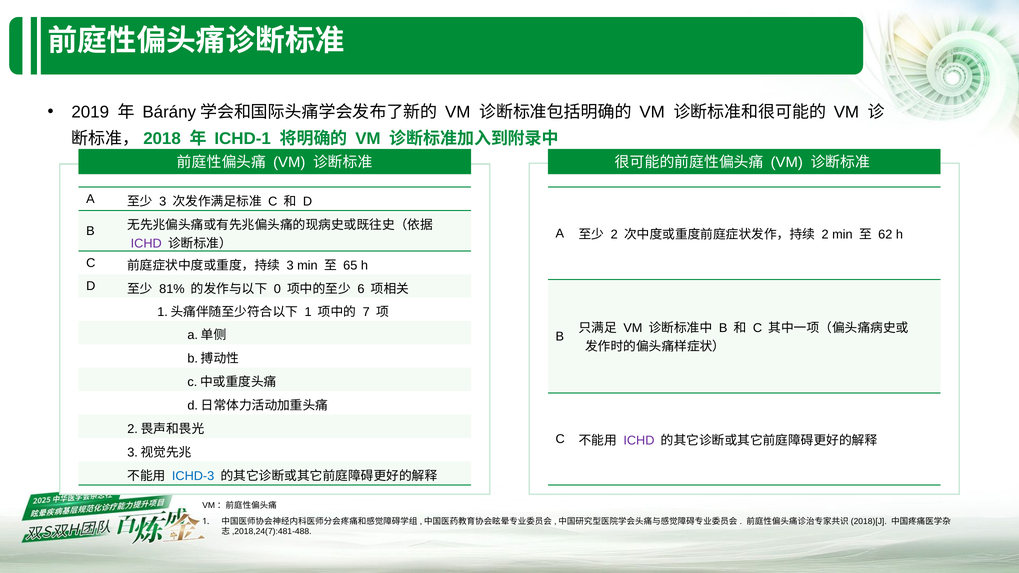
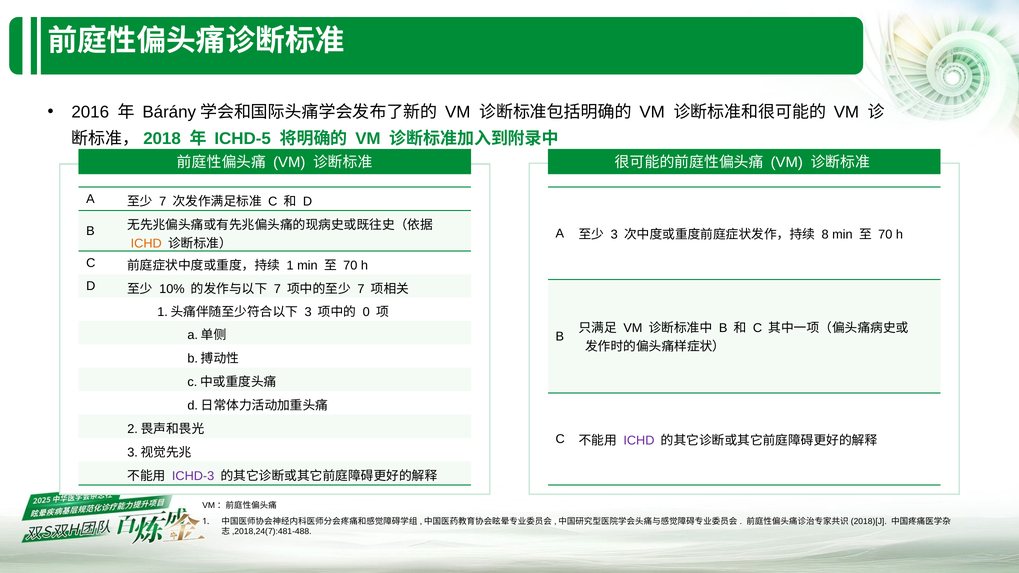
2019: 2019 -> 2016 (90, 112)
ICHD-1: ICHD-1 -> ICHD-5 (243, 139)
3: 3 -> 7 (163, 202)
2: 2 -> 3 (614, 235)
2: 2 -> 8 (825, 235)
62: 62 -> 70 (885, 235)
ICHD colour: purple -> orange (146, 244)
3: 3 -> 1 (290, 266)
65: 65 -> 70 (350, 266)
81%: 81% -> 10% (172, 289)
0: 0 -> 7 (277, 289)
6: 6 -> 7 (361, 289)
1: 1 -> 3 (308, 312)
7: 7 -> 0 (366, 312)
ICHD-3 colour: blue -> purple (193, 476)
